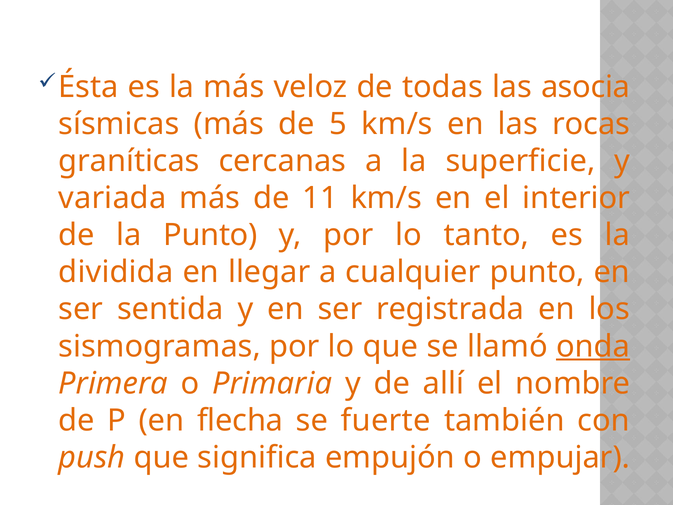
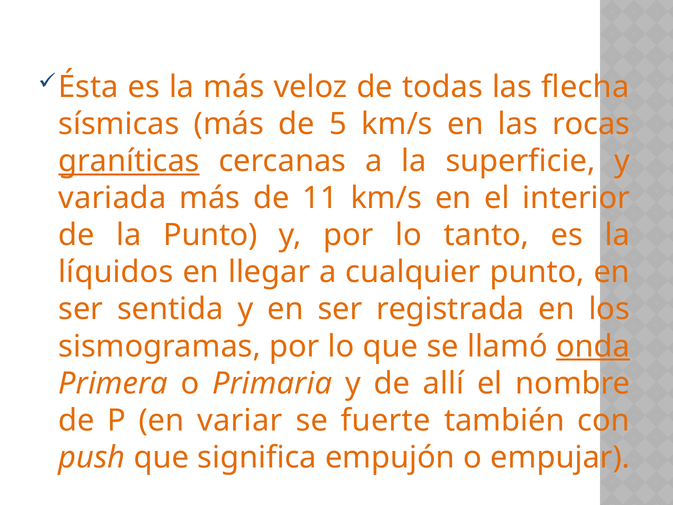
asocia: asocia -> flecha (585, 87)
graníticas underline: none -> present (129, 161)
dividida: dividida -> líquidos (116, 272)
flecha: flecha -> variar (240, 420)
